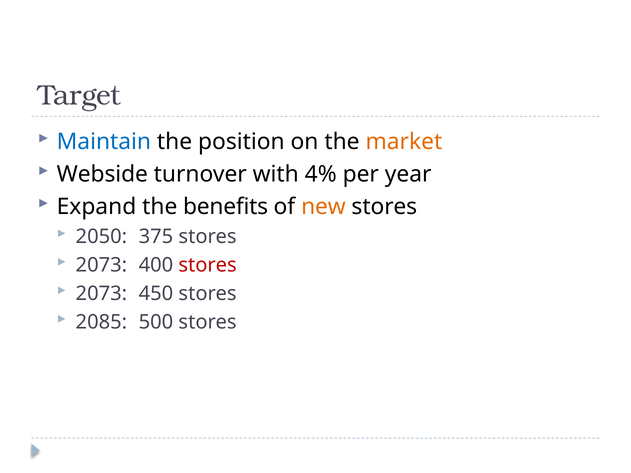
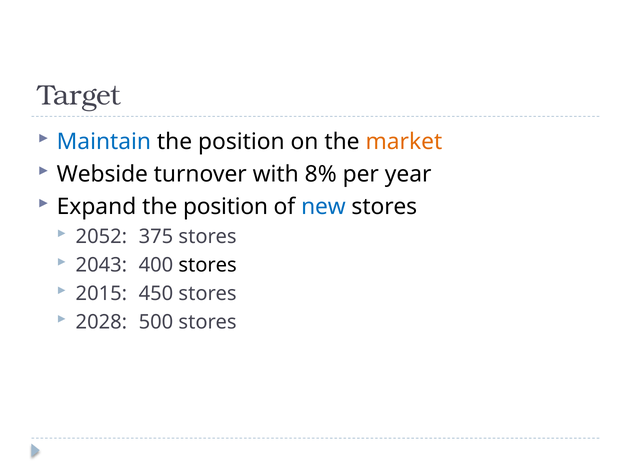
4%: 4% -> 8% (321, 174)
Expand the benefits: benefits -> position (226, 207)
new colour: orange -> blue (323, 207)
2050: 2050 -> 2052 (101, 237)
2073: 2073 -> 2043 (101, 265)
stores colour: red -> black (208, 265)
2073: 2073 -> 2015 (101, 294)
2085: 2085 -> 2028 (101, 322)
